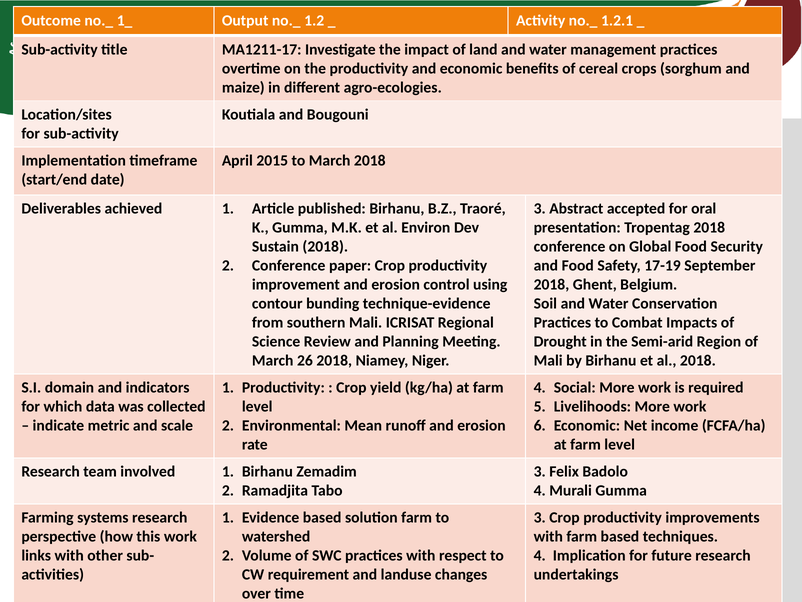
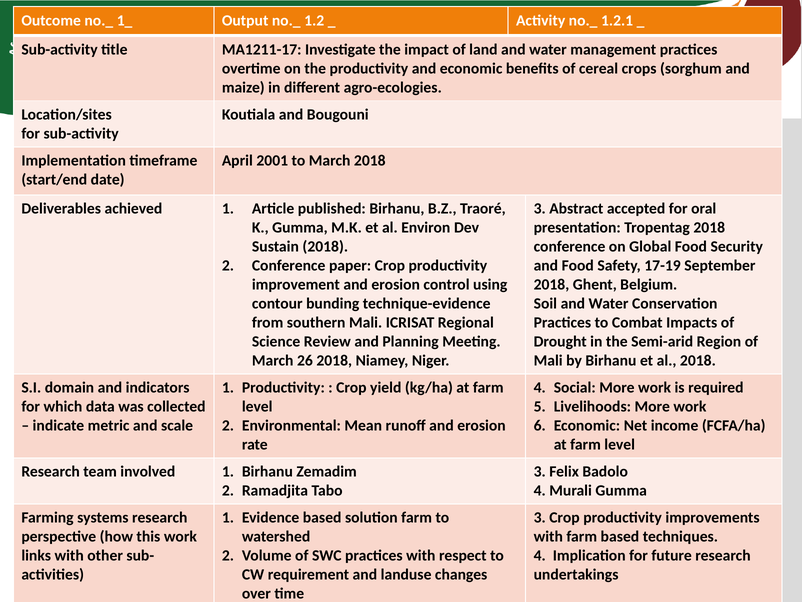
2015: 2015 -> 2001 (272, 160)
